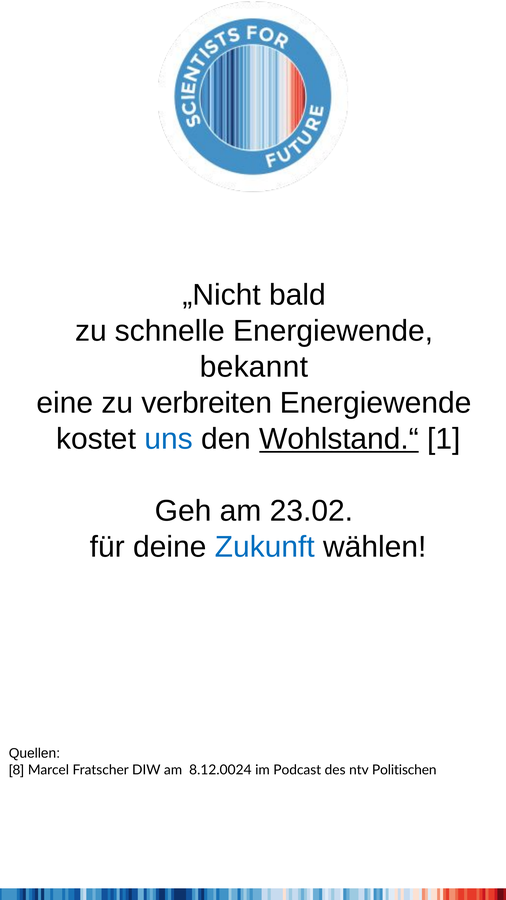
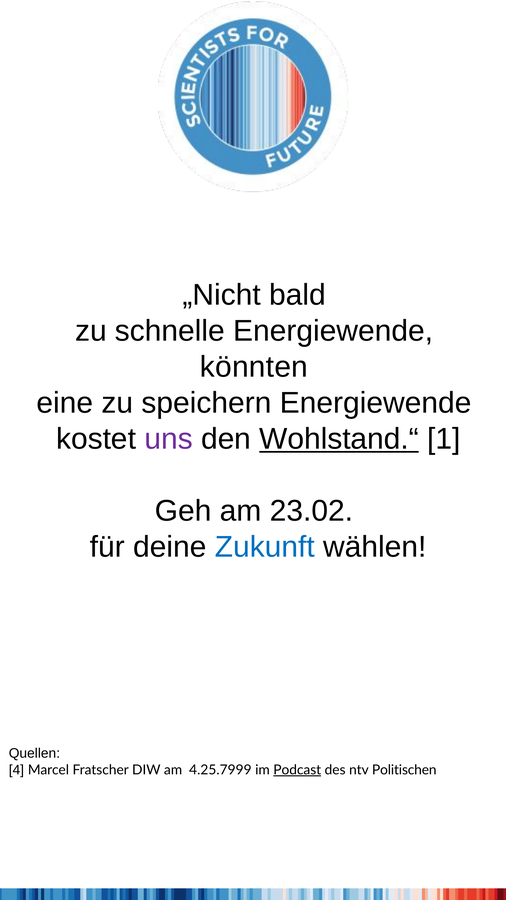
bekannt: bekannt -> könnten (254, 367)
verbreiten: verbreiten -> speichern (207, 403)
uns colour: blue -> purple (169, 439)
8: 8 -> 4 (16, 770)
8.12.0024: 8.12.0024 -> 4.25.7999 (220, 770)
Podcast underline: none -> present (297, 770)
